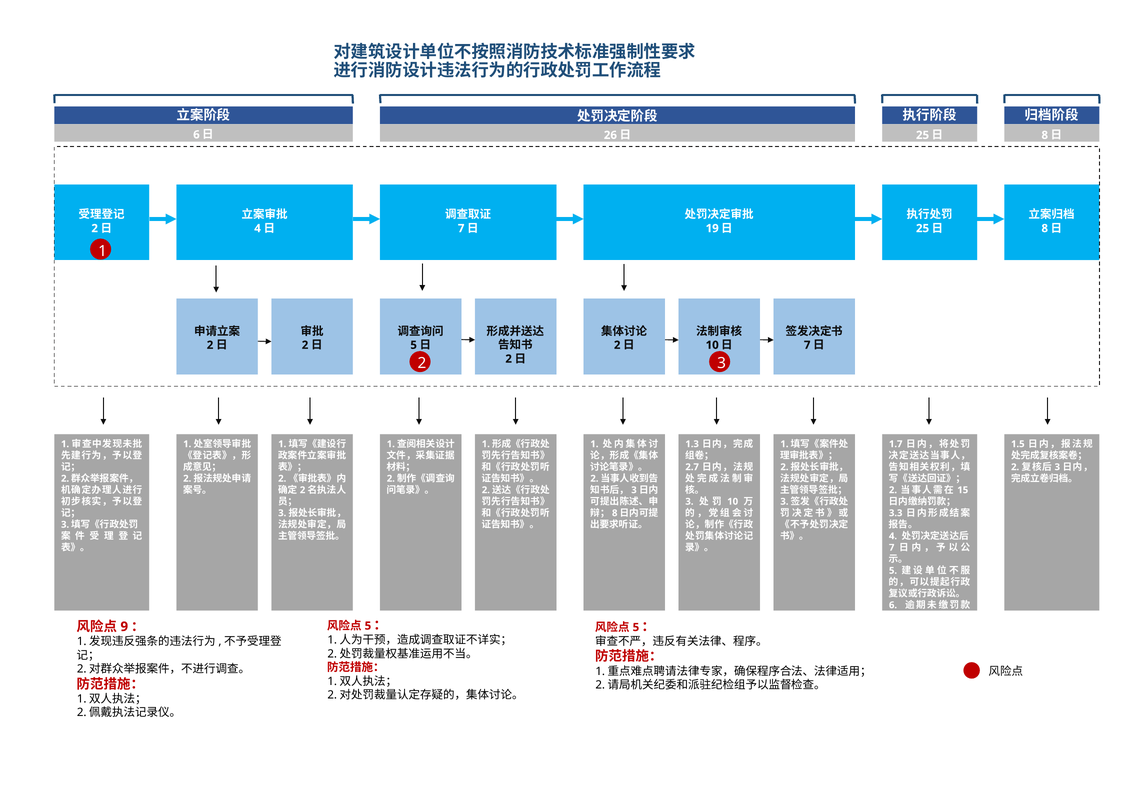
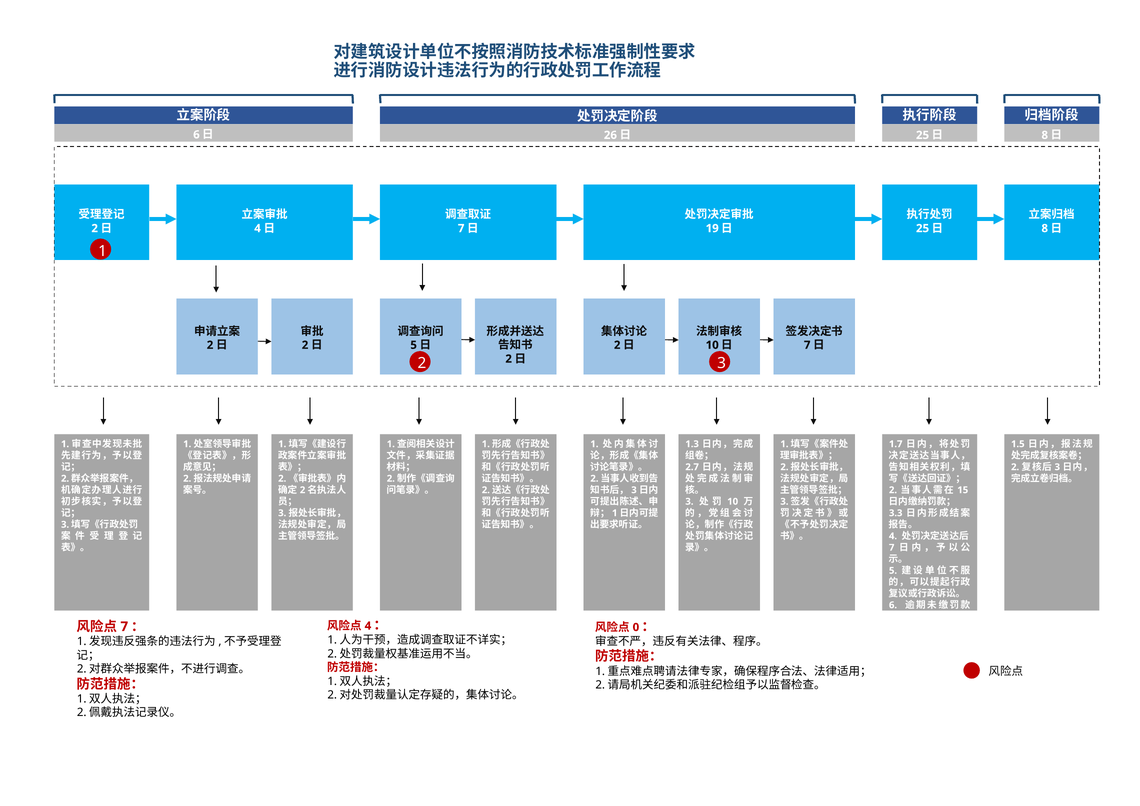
8: 8 -> 1 (615, 513)
5: 5 -> 4 (368, 626)
9: 9 -> 7 (124, 627)
5: 5 -> 0 (636, 627)
